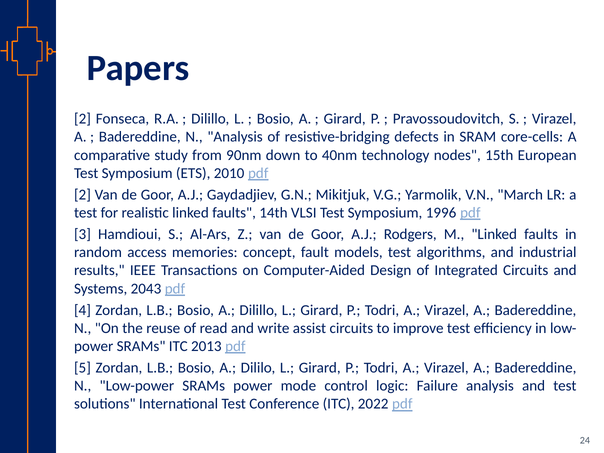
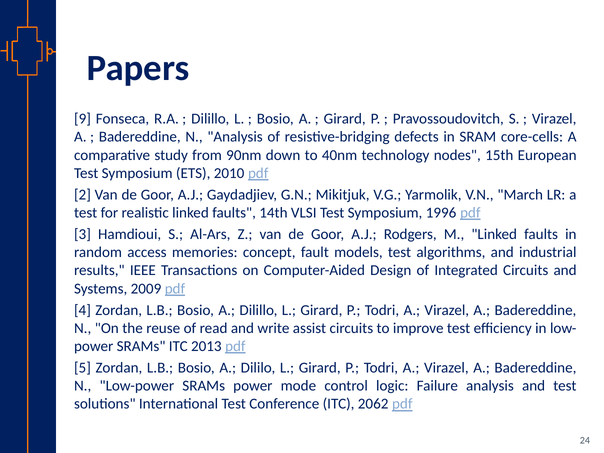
2: 2 -> 9 (83, 119)
2043: 2043 -> 2009 (146, 289)
2022: 2022 -> 2062 (373, 404)
